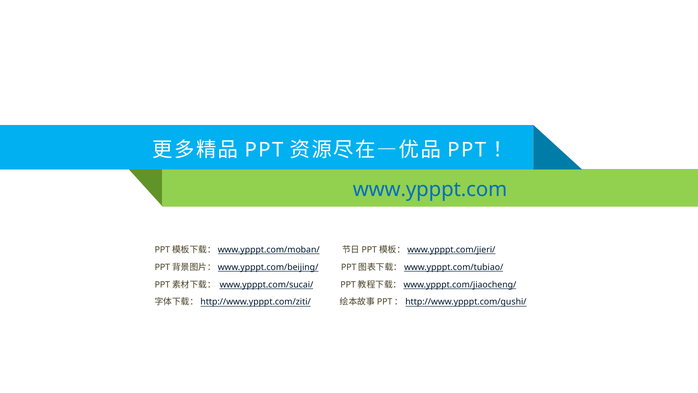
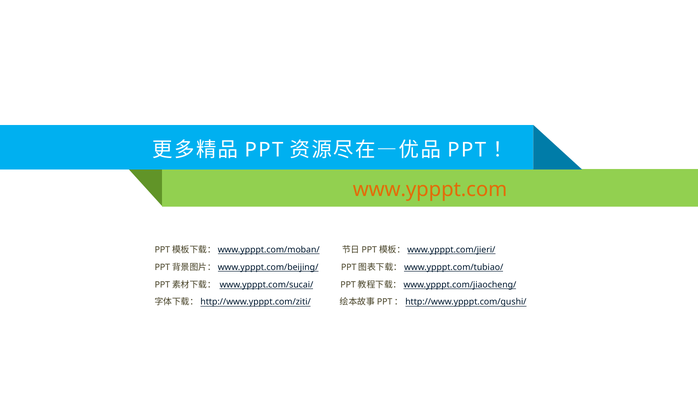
www.ypppt.com colour: blue -> orange (430, 189)
